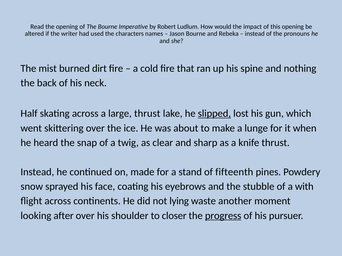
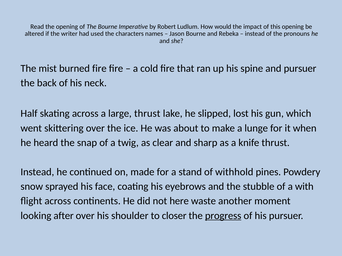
burned dirt: dirt -> fire (99, 69)
and nothing: nothing -> pursuer (300, 69)
slipped underline: present -> none (214, 114)
fifteenth: fifteenth -> withhold (234, 172)
lying: lying -> here (179, 201)
